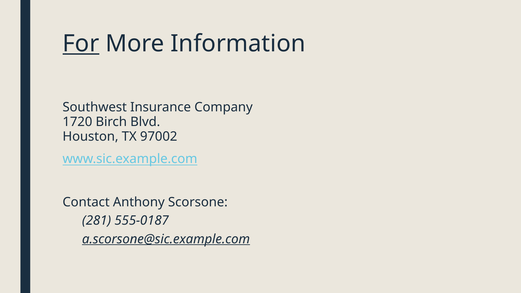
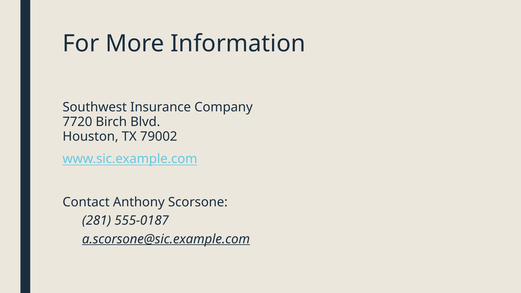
For underline: present -> none (81, 44)
1720: 1720 -> 7720 (77, 122)
97002: 97002 -> 79002 (159, 136)
